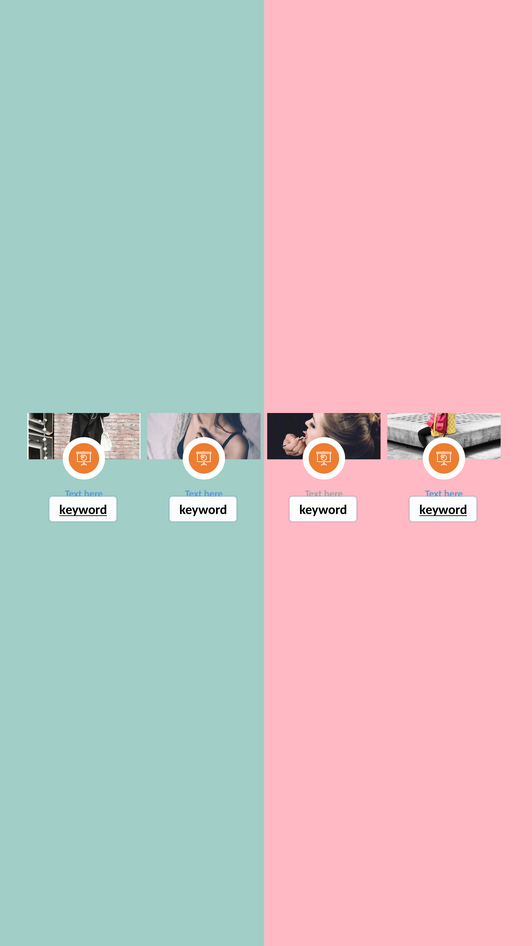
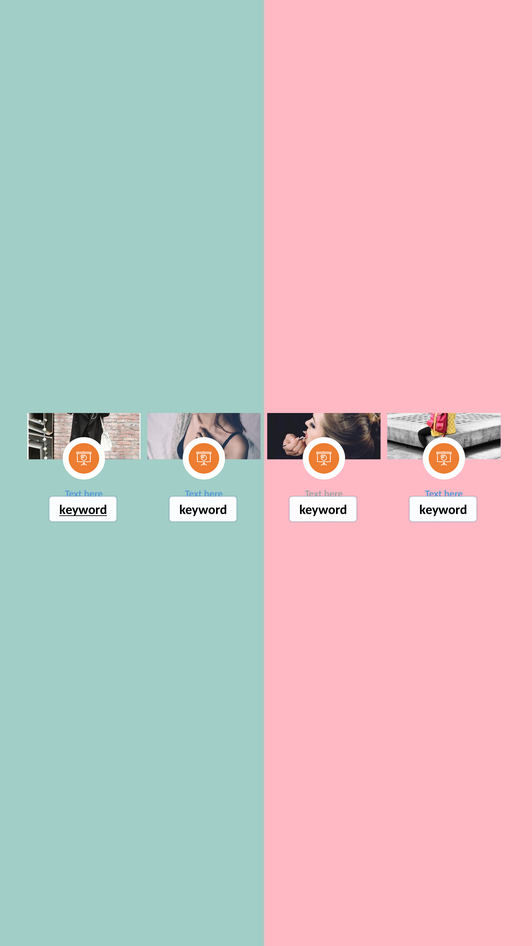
keyword underline: present -> none (443, 510)
